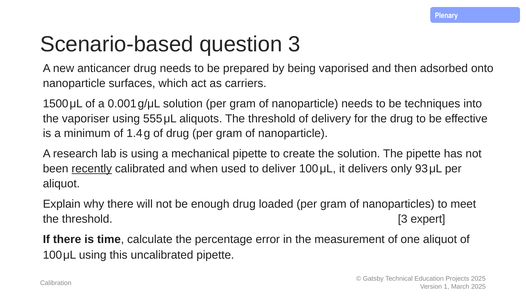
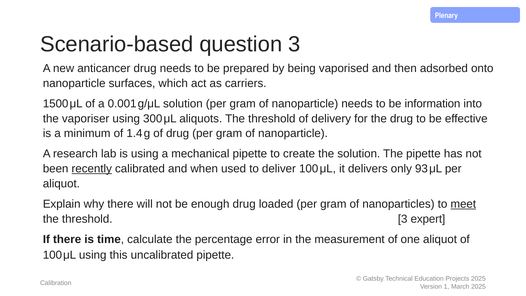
techniques: techniques -> information (433, 104)
555: 555 -> 300 (153, 118)
meet underline: none -> present (463, 204)
